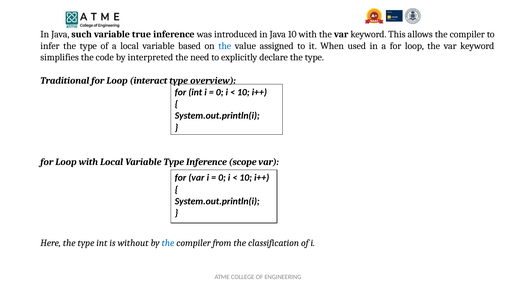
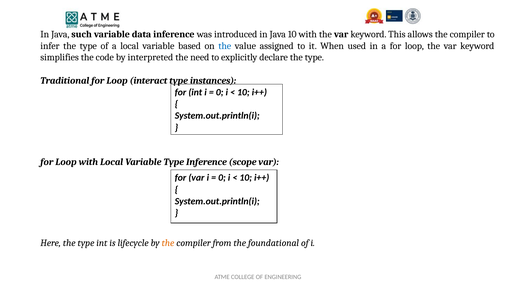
true: true -> data (142, 34)
overview: overview -> instances (213, 81)
without: without -> lifecycle (133, 243)
the colour: blue -> orange (168, 243)
classification: classification -> foundational (274, 243)
